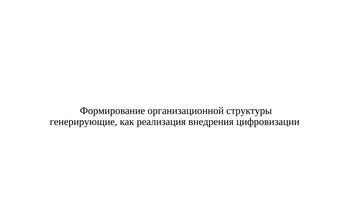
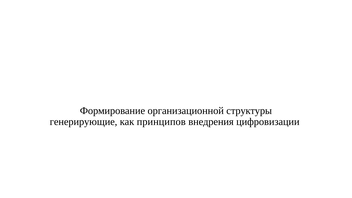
реализация: реализация -> принципов (161, 122)
